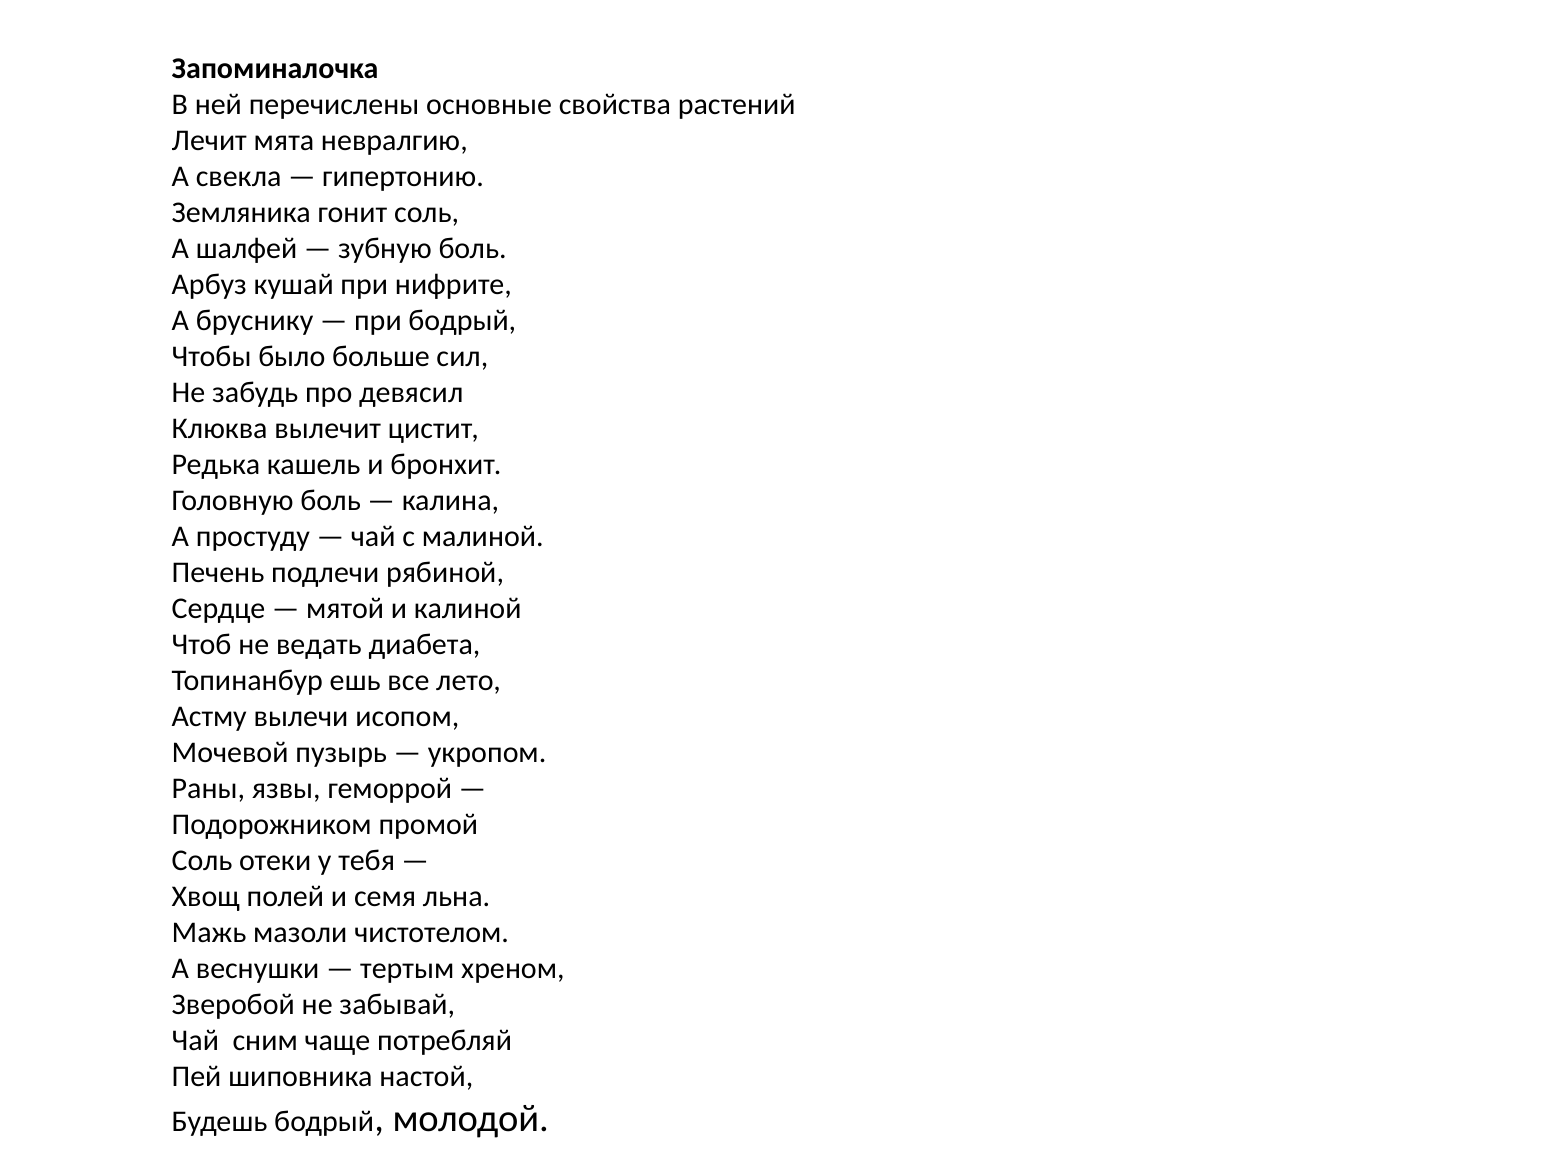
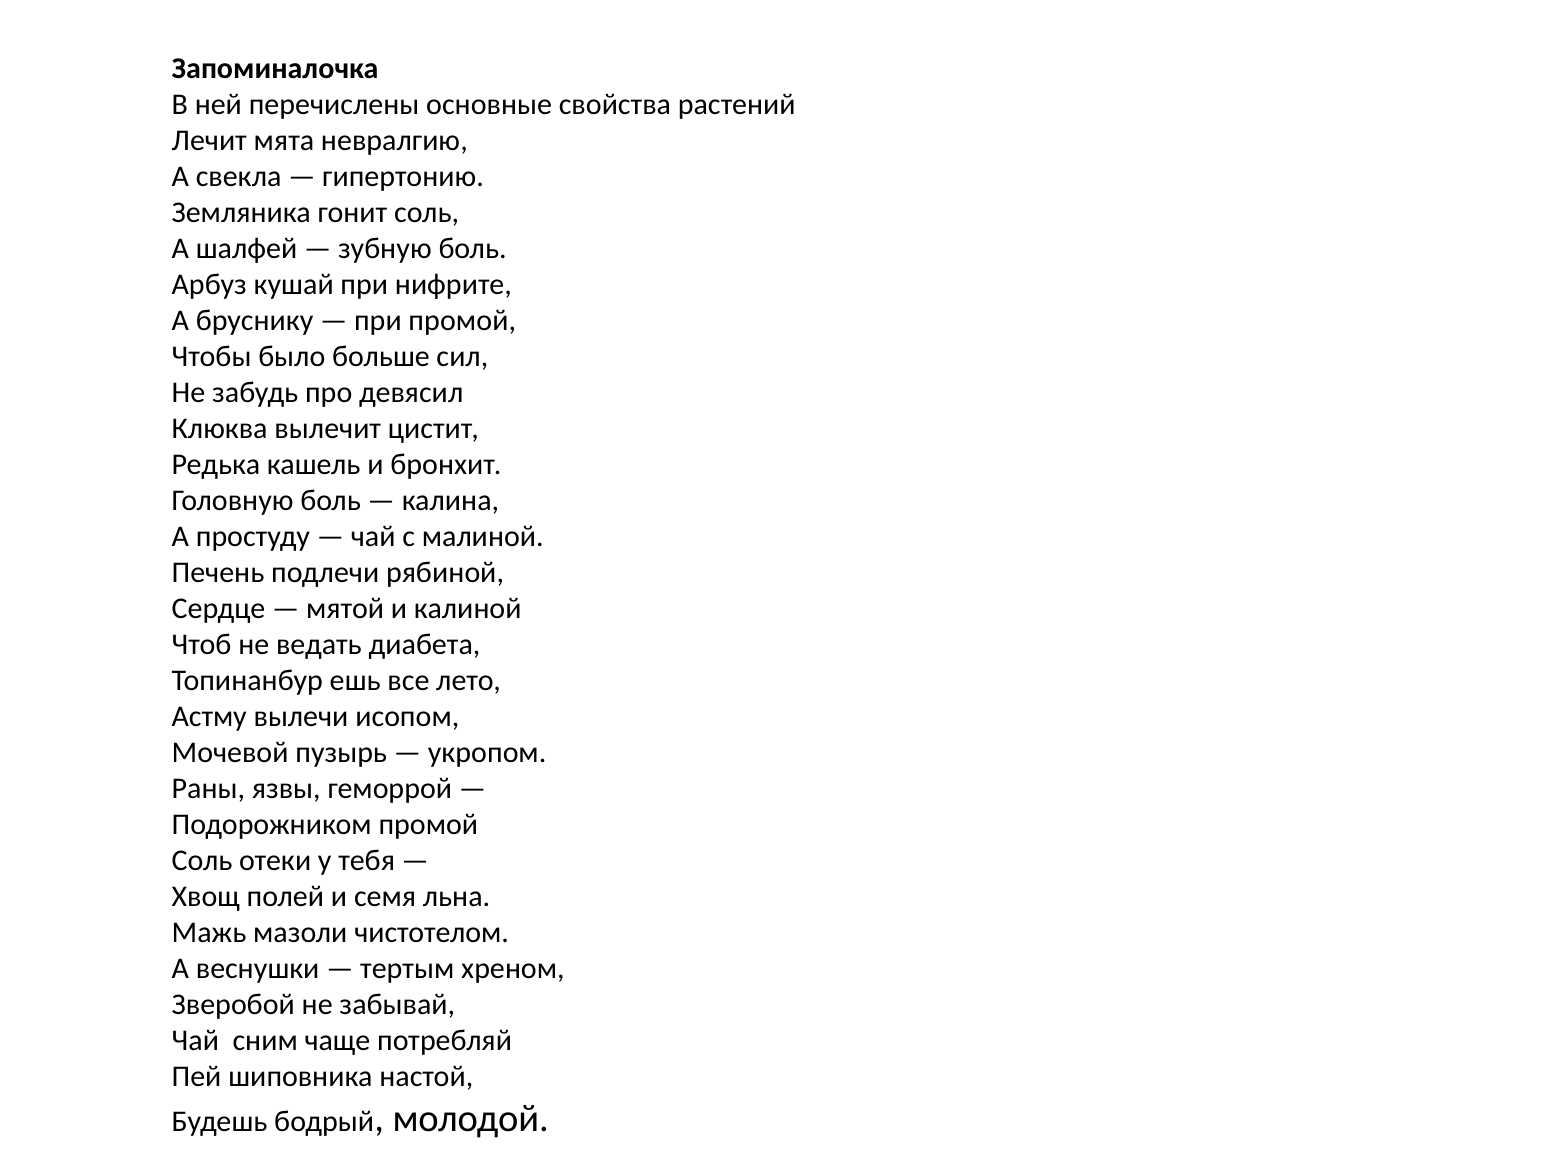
при бодрый: бодрый -> промой (462, 320)
